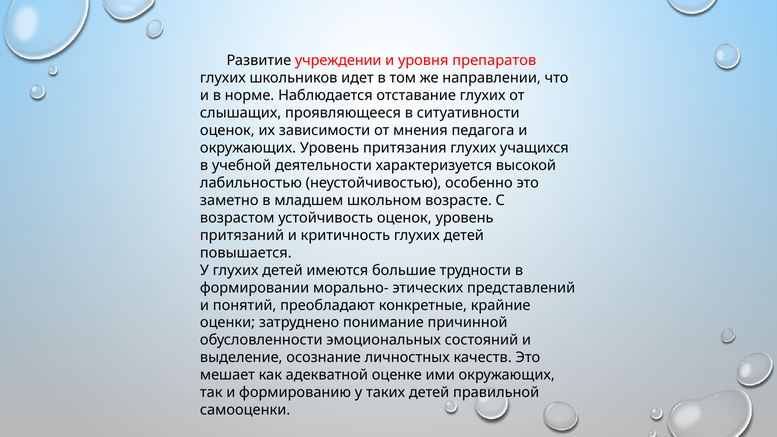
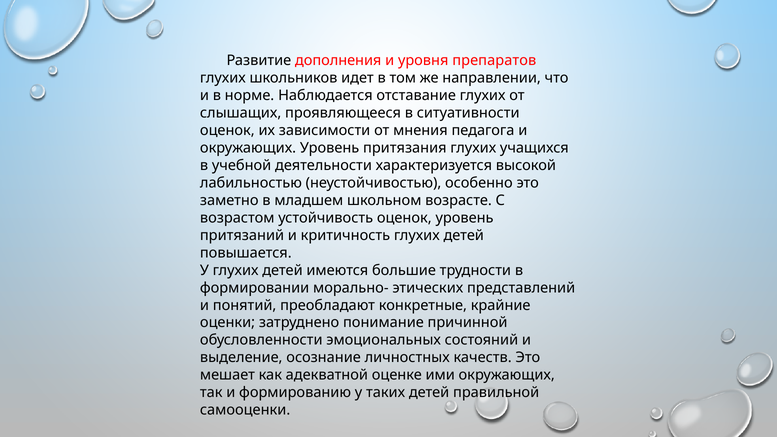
учреждении: учреждении -> дополнения (338, 60)
